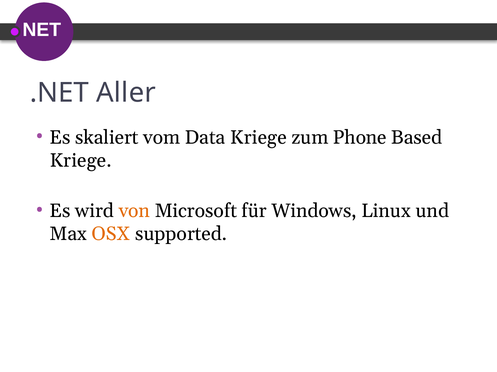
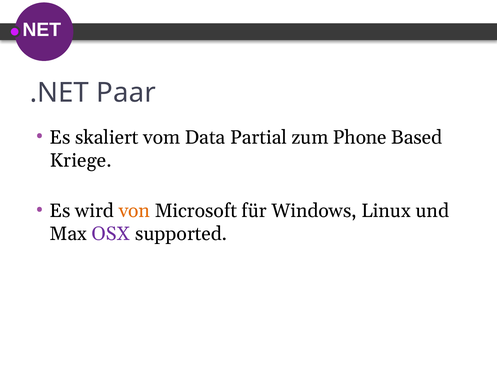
Aller: Aller -> Paar (126, 93)
Data Kriege: Kriege -> Partial (259, 138)
OSX colour: orange -> purple (111, 234)
